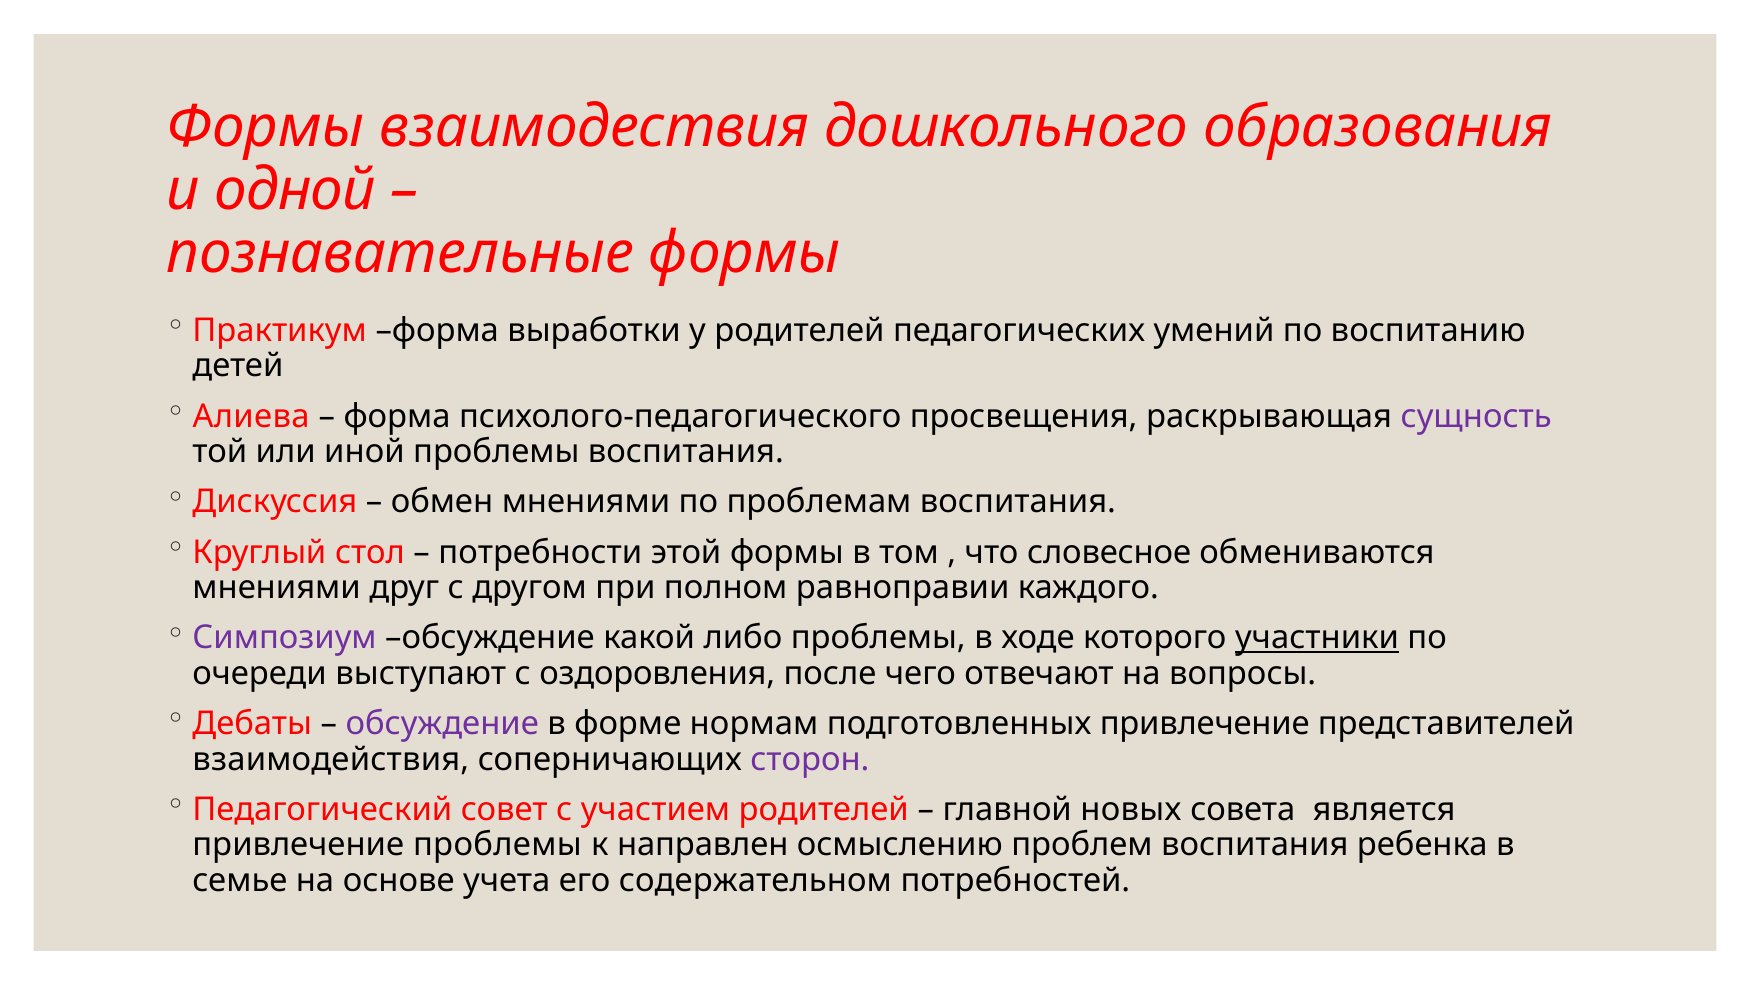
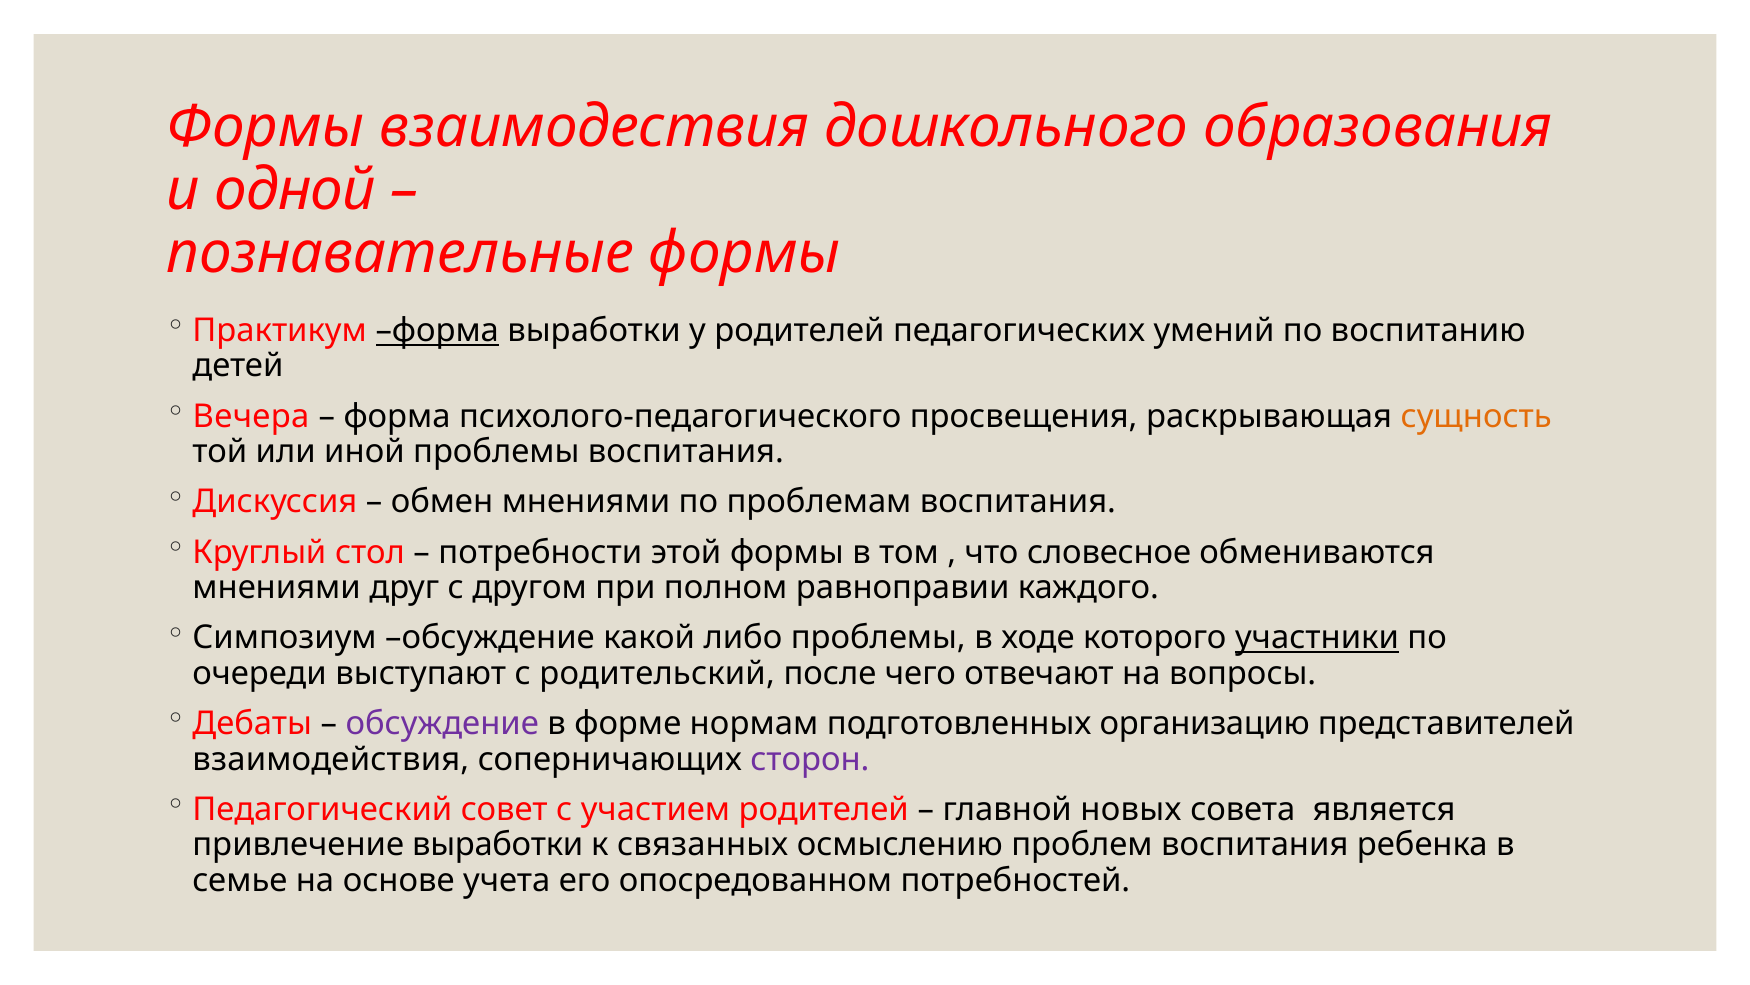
форма underline: none -> present (437, 330)
Алиева: Алиева -> Вечера (251, 416)
сущность colour: purple -> orange (1476, 416)
Симпозиум colour: purple -> black (285, 638)
оздоровления: оздоровления -> родительский (657, 673)
подготовленных привлечение: привлечение -> организацию (1205, 723)
привлечение проблемы: проблемы -> выработки (498, 844)
направлен: направлен -> связанных (703, 844)
содержательном: содержательном -> опосредованном (755, 880)
